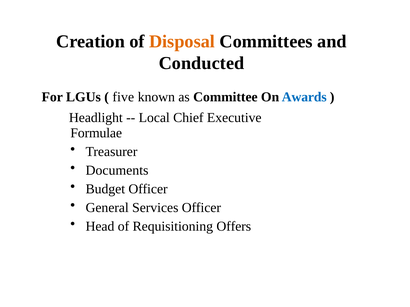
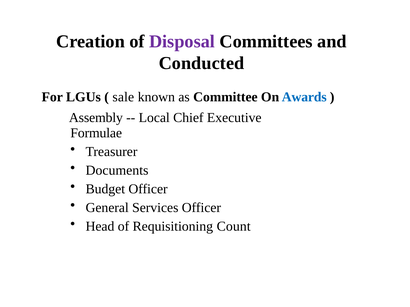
Disposal colour: orange -> purple (182, 42)
five: five -> sale (123, 97)
Headlight: Headlight -> Assembly (96, 118)
Offers: Offers -> Count (234, 227)
